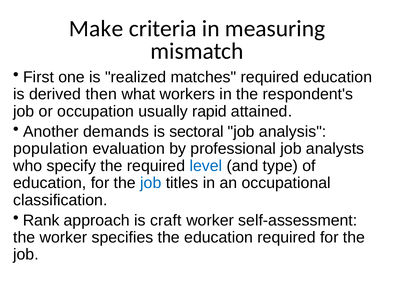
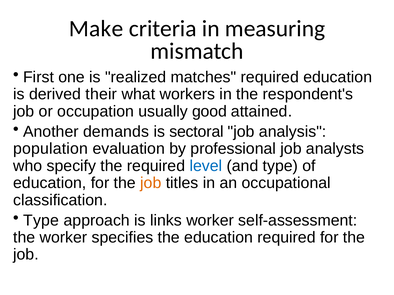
then: then -> their (101, 94)
rapid: rapid -> good (209, 112)
job colour: blue -> orange (151, 183)
Rank: Rank -> Type (41, 221)
craft: craft -> links (166, 221)
